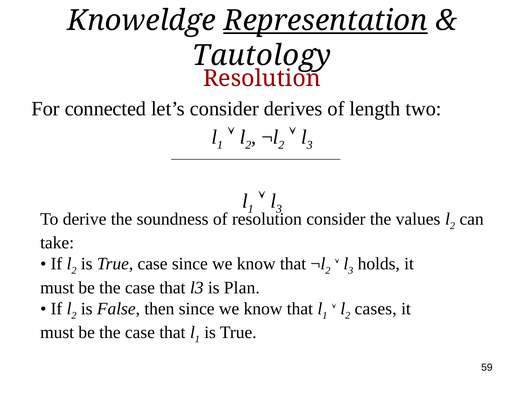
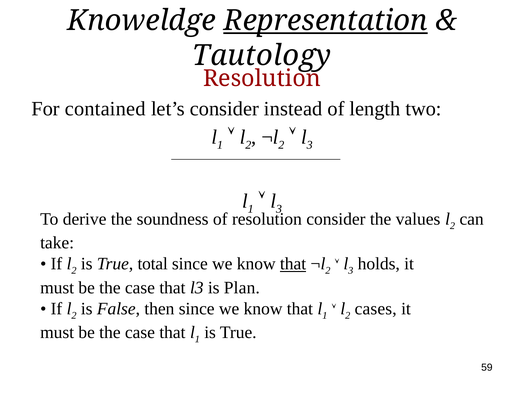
connected: connected -> contained (105, 109)
derives: derives -> instead (293, 109)
True case: case -> total (153, 264)
that underline: none -> present (293, 264)
